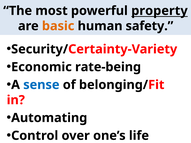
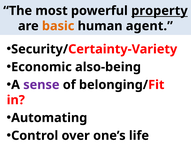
safety: safety -> agent (149, 26)
rate-being: rate-being -> also-being (108, 67)
sense colour: blue -> purple (41, 85)
